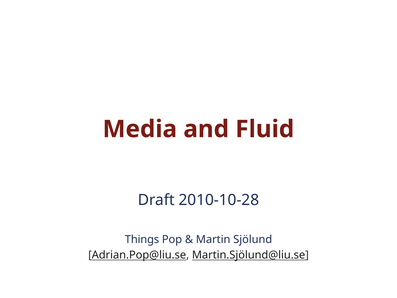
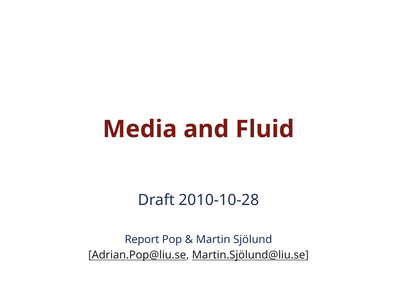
Things: Things -> Report (142, 239)
